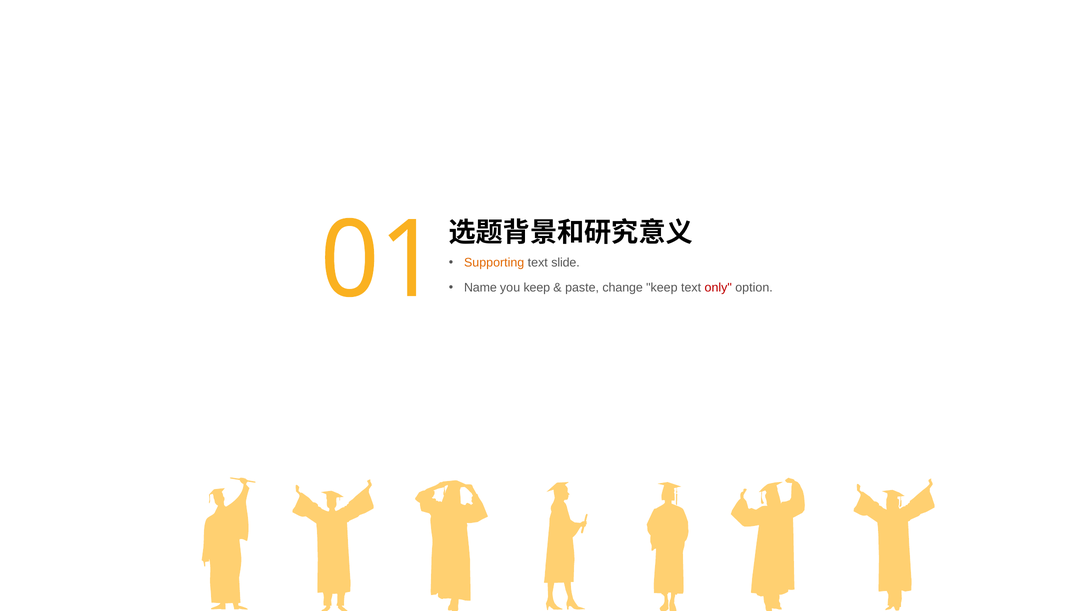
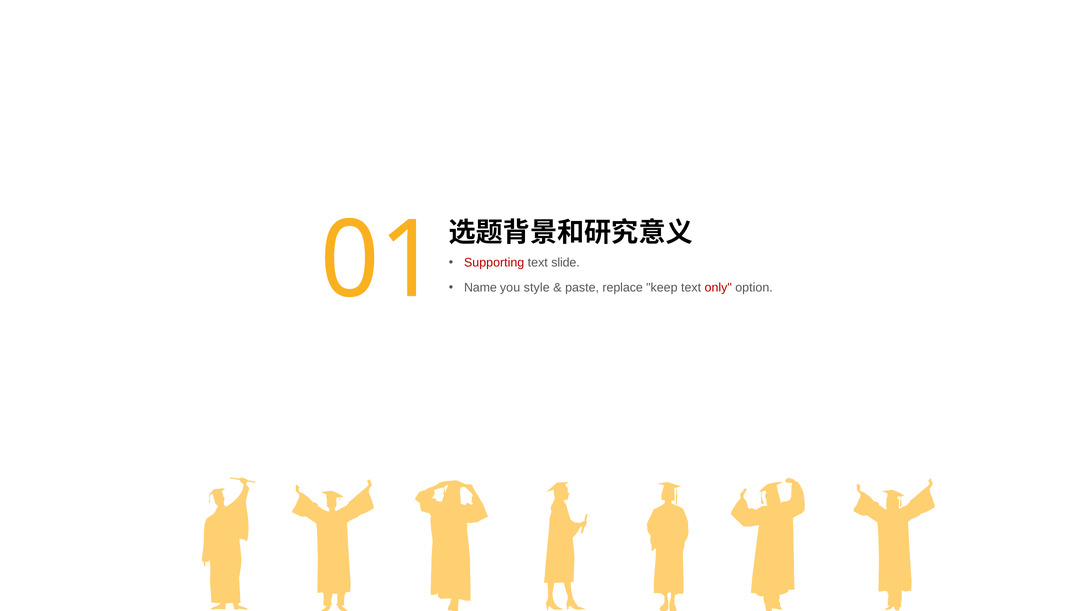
Supporting colour: orange -> red (494, 262)
you keep: keep -> style (537, 287)
change: change -> replace (623, 287)
